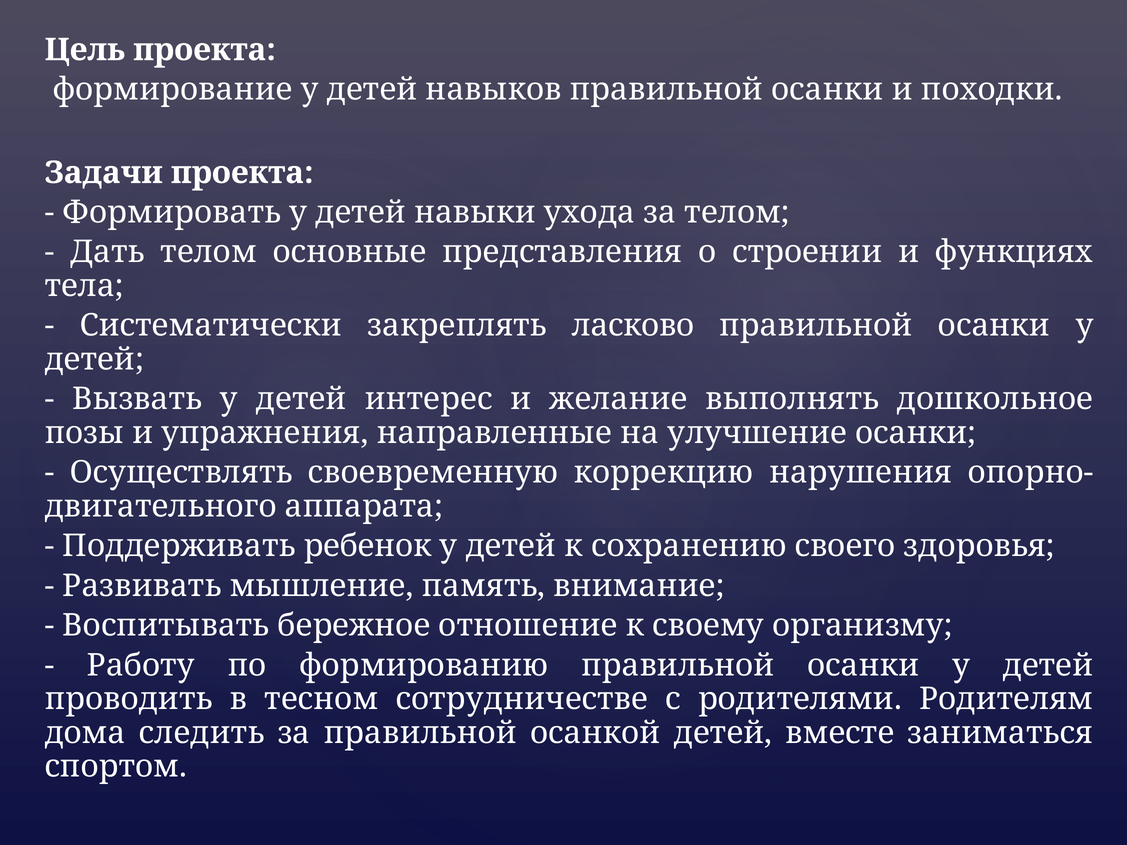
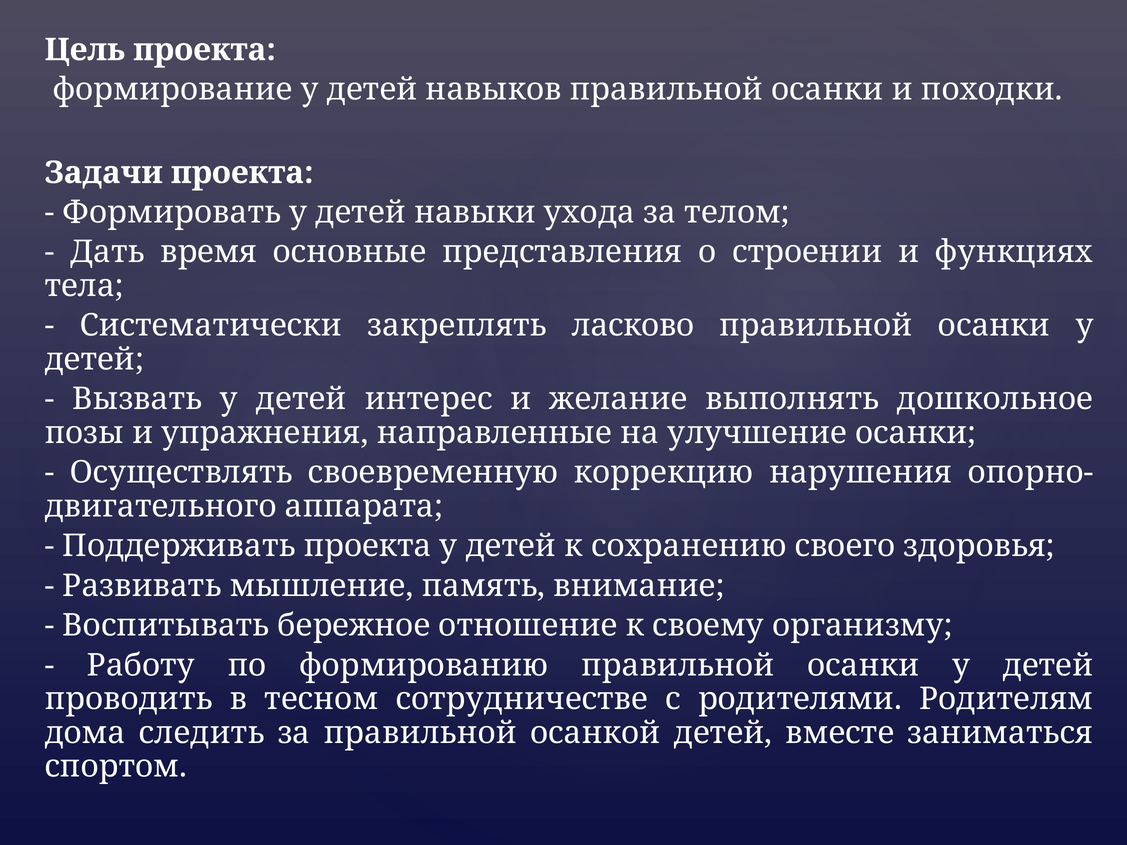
Дать телом: телом -> время (209, 252)
Поддерживать ребенок: ребенок -> проекта (368, 546)
